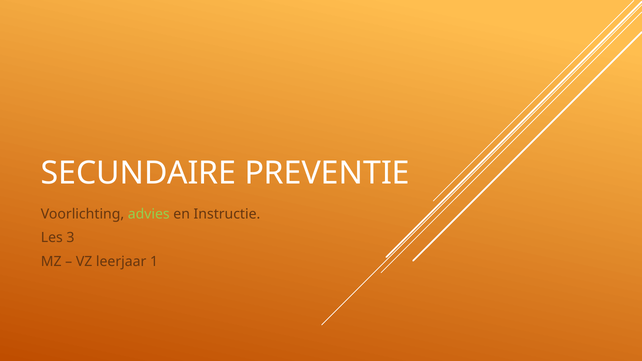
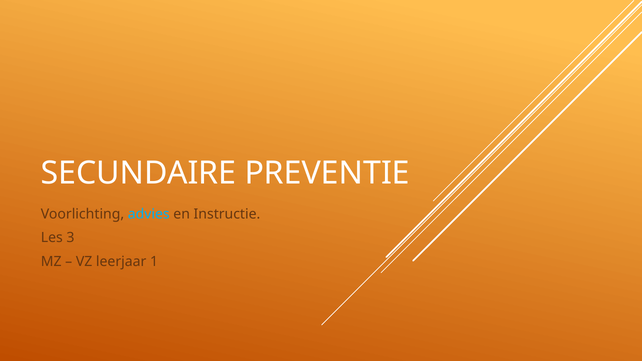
advies colour: light green -> light blue (149, 214)
